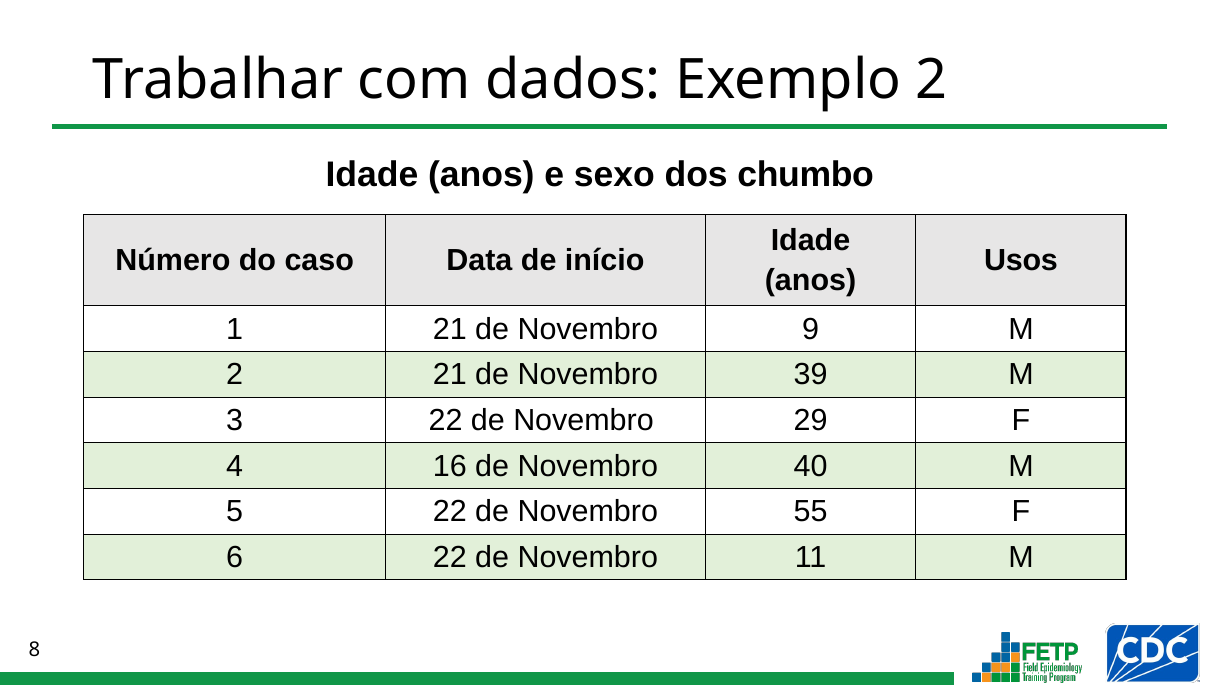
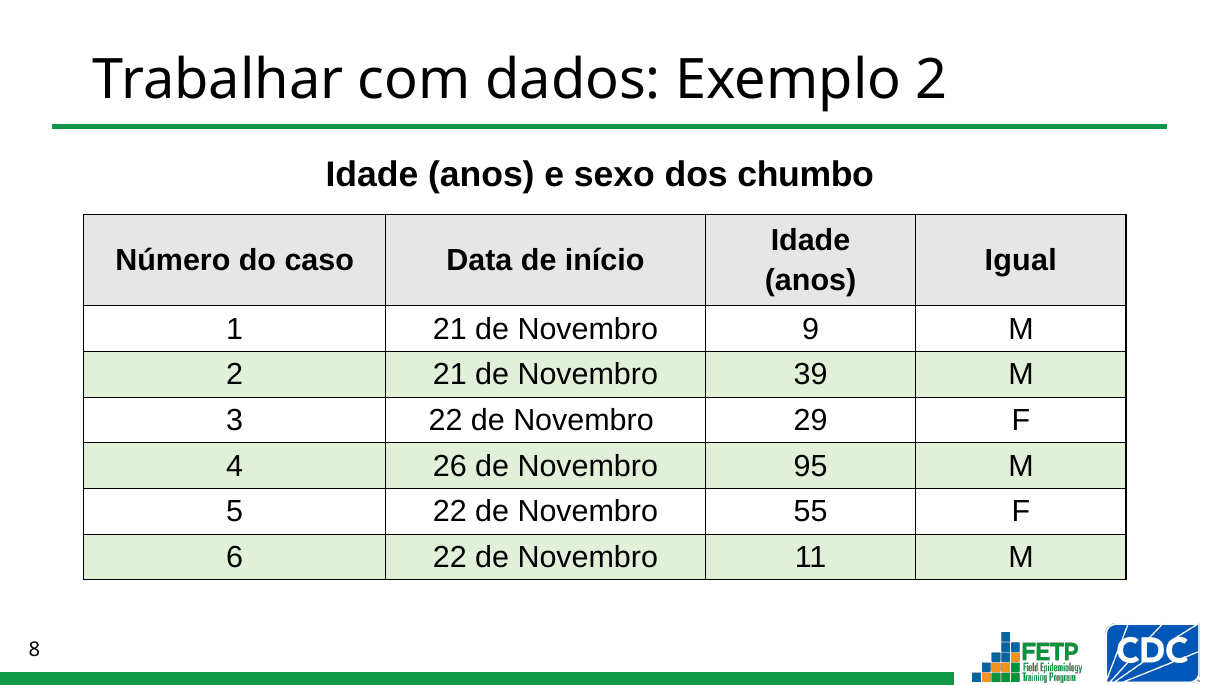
Usos: Usos -> Igual (1021, 261)
16: 16 -> 26 (450, 467)
40: 40 -> 95 (811, 467)
